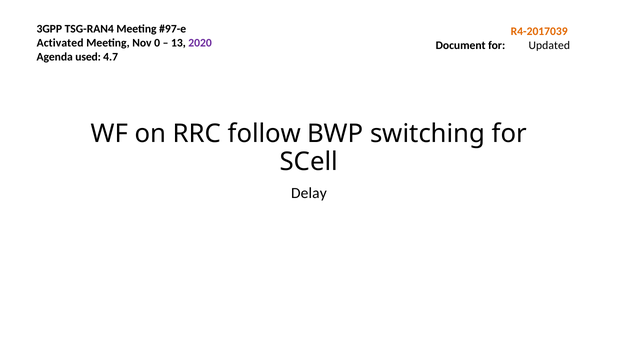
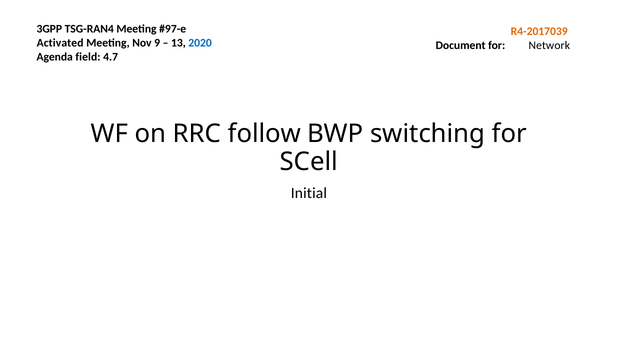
0: 0 -> 9 (157, 43)
2020 colour: purple -> blue (200, 43)
Updated: Updated -> Network (549, 45)
used: used -> field (88, 57)
Delay: Delay -> Initial (309, 193)
